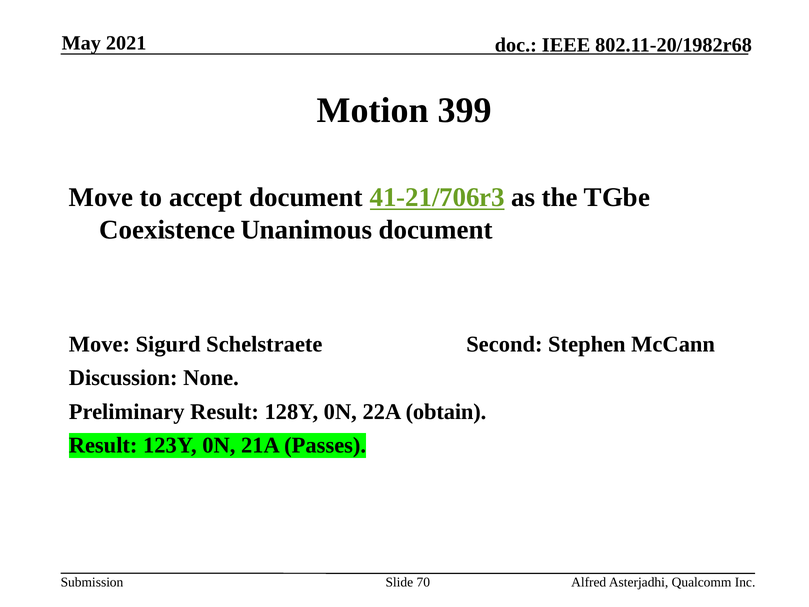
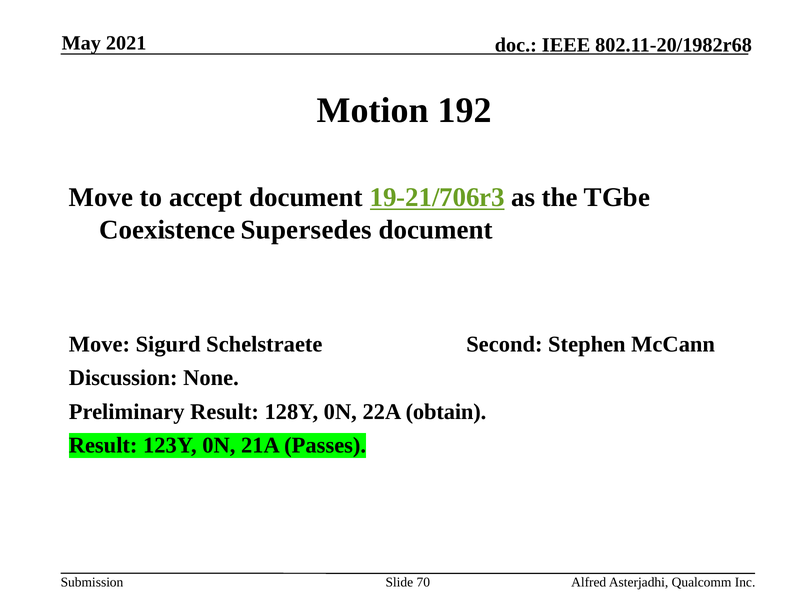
399: 399 -> 192 (465, 110)
41-21/706r3: 41-21/706r3 -> 19-21/706r3 (437, 197)
Unanimous: Unanimous -> Supersedes (306, 230)
